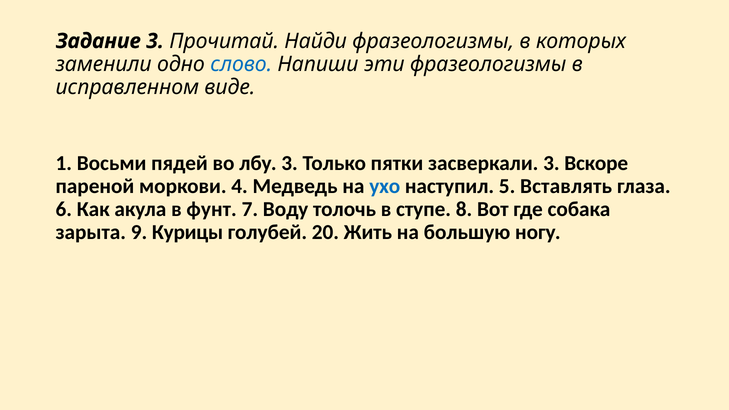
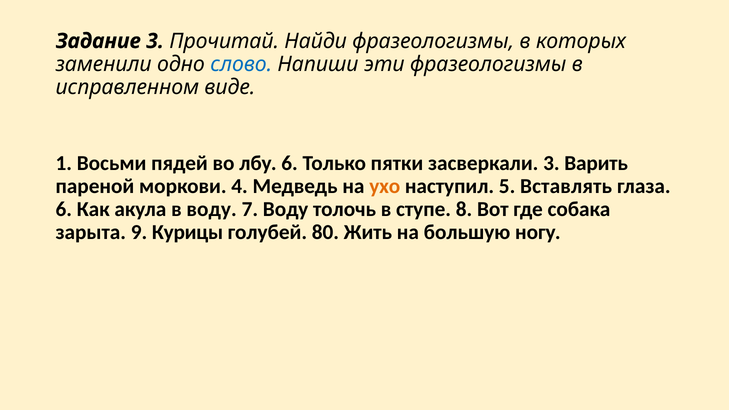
лбу 3: 3 -> 6 (290, 163)
Вскоре: Вскоре -> Варить (596, 163)
ухо colour: blue -> orange (385, 186)
в фунт: фунт -> воду (212, 209)
20: 20 -> 80 (325, 232)
